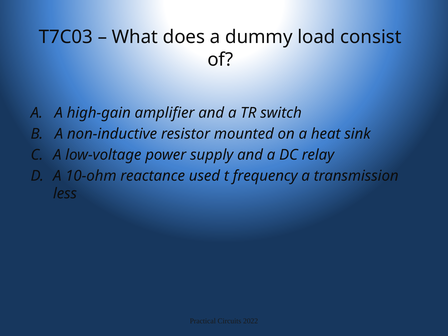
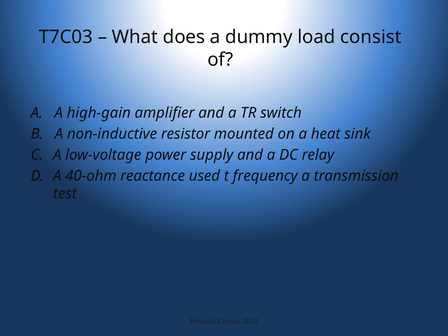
10-ohm: 10-ohm -> 40-ohm (91, 176)
less: less -> test (65, 194)
